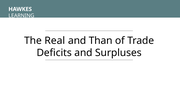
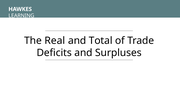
Than: Than -> Total (101, 41)
